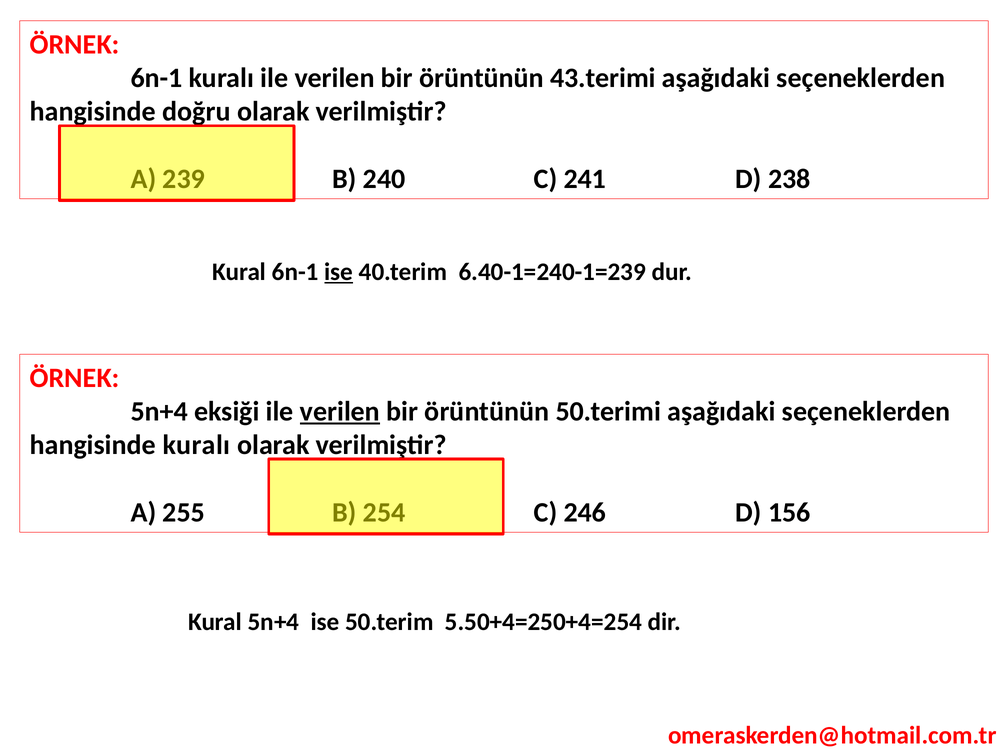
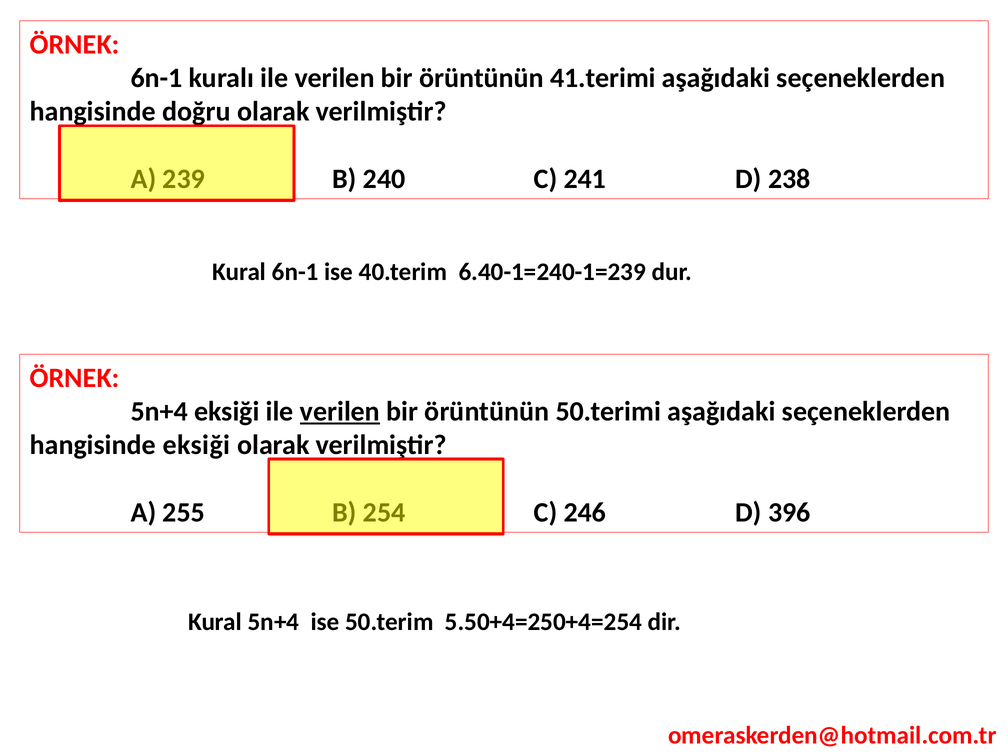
43.terimi: 43.terimi -> 41.terimi (603, 78)
ise underline: present -> none (339, 272)
hangisinde kuralı: kuralı -> eksiği (196, 445)
156: 156 -> 396 (789, 512)
